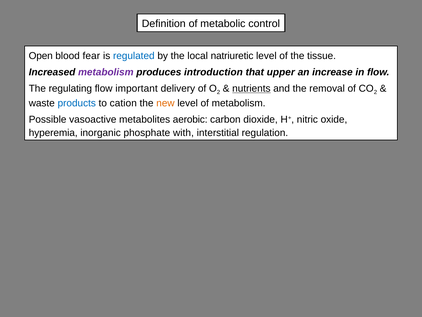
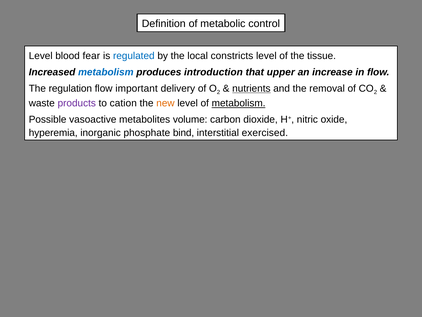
Open: Open -> Level (41, 56)
natriuretic: natriuretic -> constricts (232, 56)
metabolism colour: purple -> blue (106, 72)
regulating: regulating -> regulation (70, 88)
products colour: blue -> purple (77, 103)
metabolism underline: none -> present (239, 103)
aerobic: aerobic -> volume (190, 119)
with: with -> bind (184, 132)
regulation: regulation -> exercised (265, 132)
